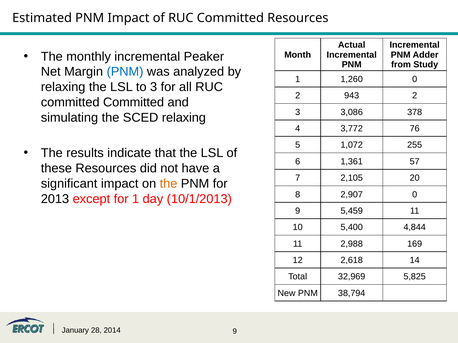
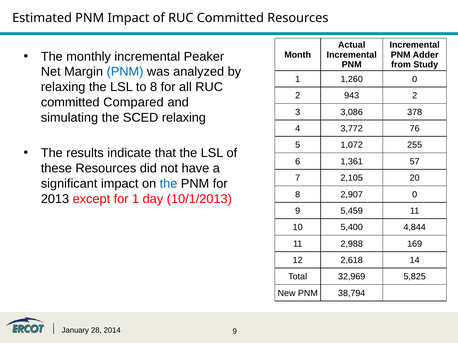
to 3: 3 -> 8 (154, 87)
committed Committed: Committed -> Compared (133, 102)
the colour: orange -> blue (169, 184)
